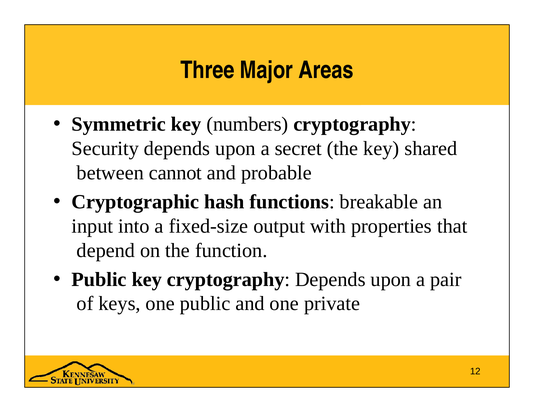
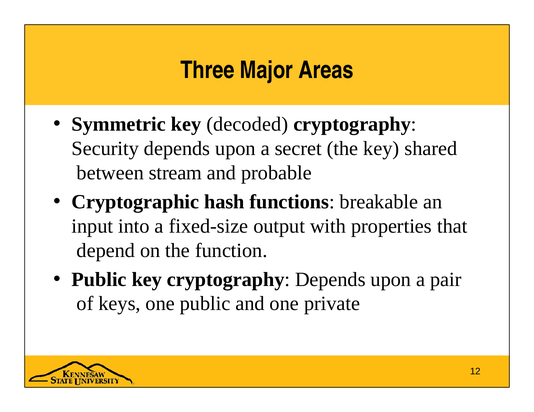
numbers: numbers -> decoded (247, 125)
cannot: cannot -> stream (175, 173)
